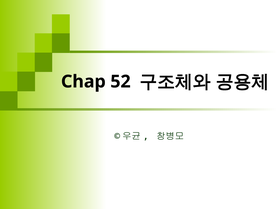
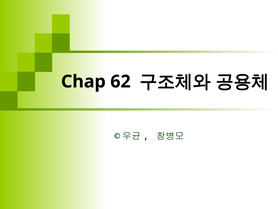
52: 52 -> 62 (120, 81)
